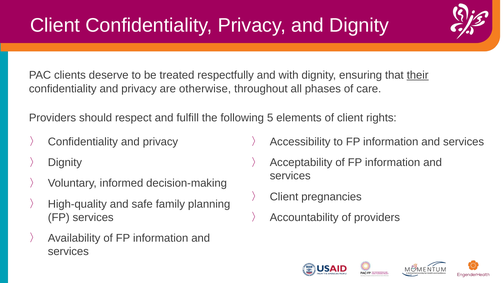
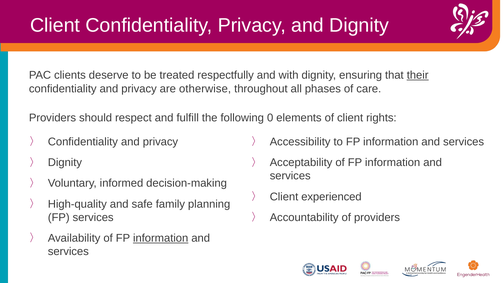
5: 5 -> 0 (270, 118)
pregnancies: pregnancies -> experienced (331, 197)
information underline: none -> present (161, 239)
